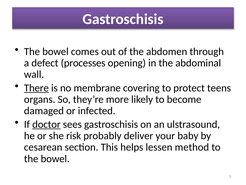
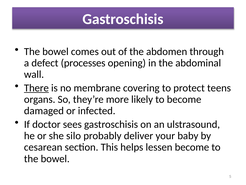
doctor underline: present -> none (46, 124)
risk: risk -> silo (74, 135)
lessen method: method -> become (192, 147)
